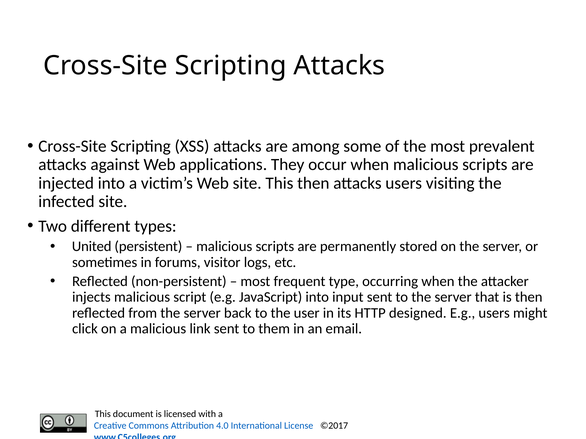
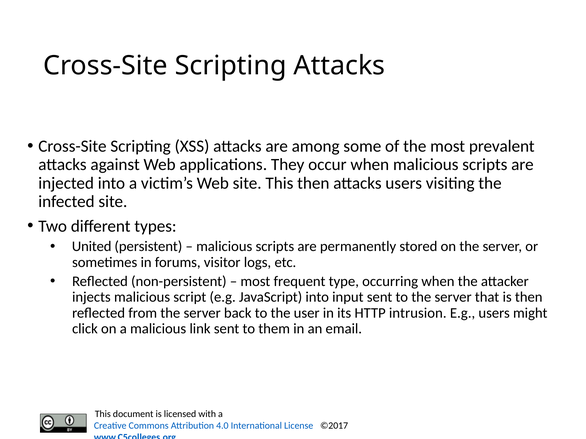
designed: designed -> intrusion (418, 313)
